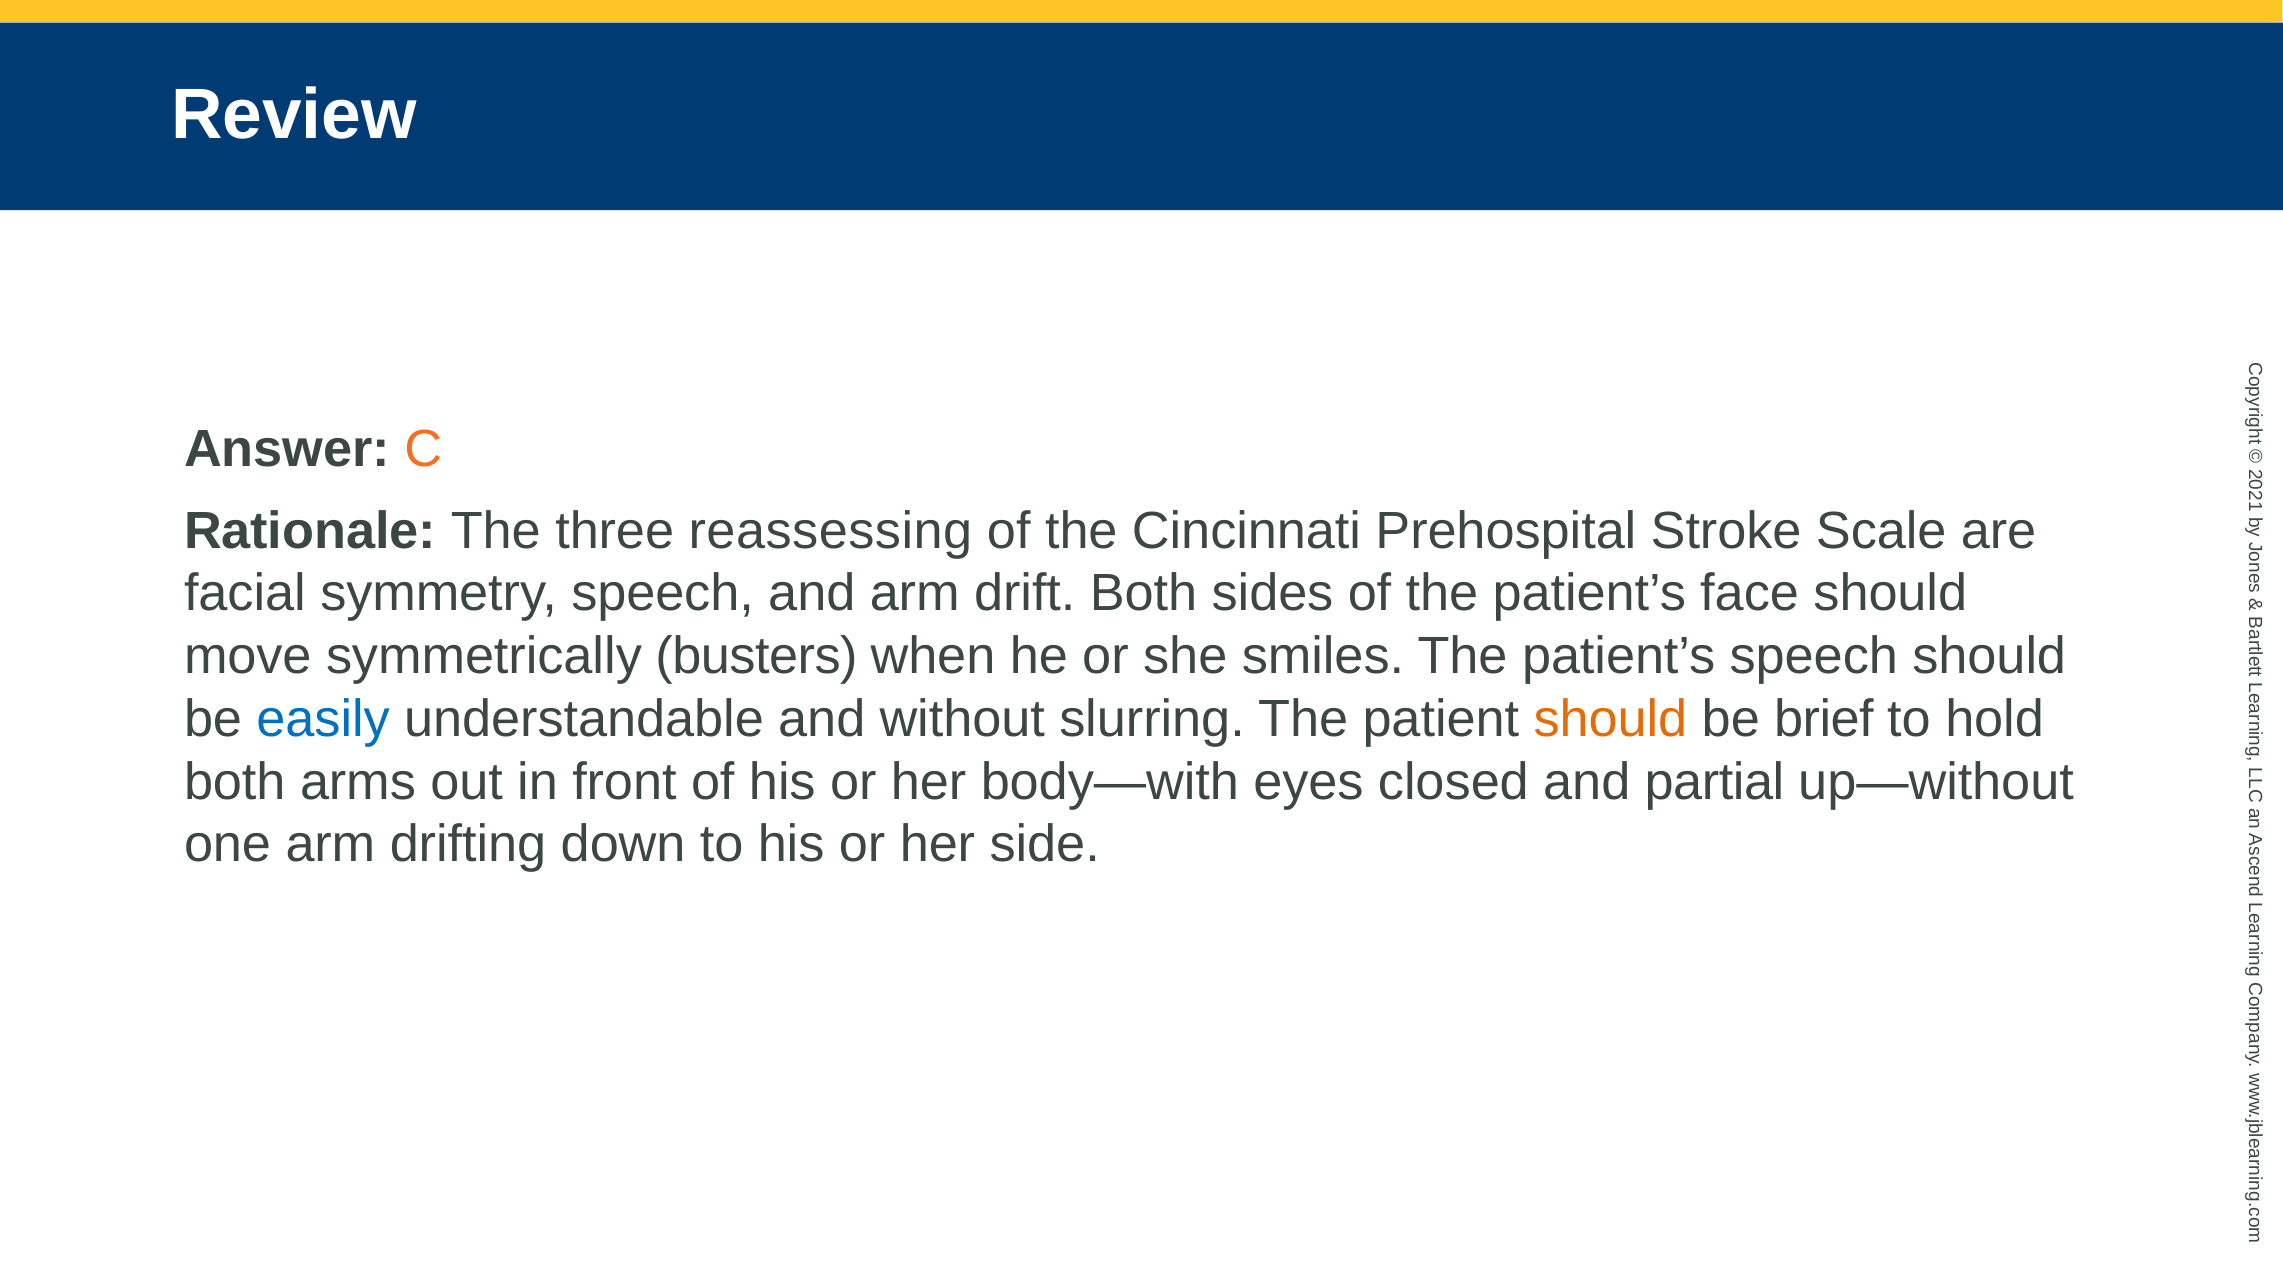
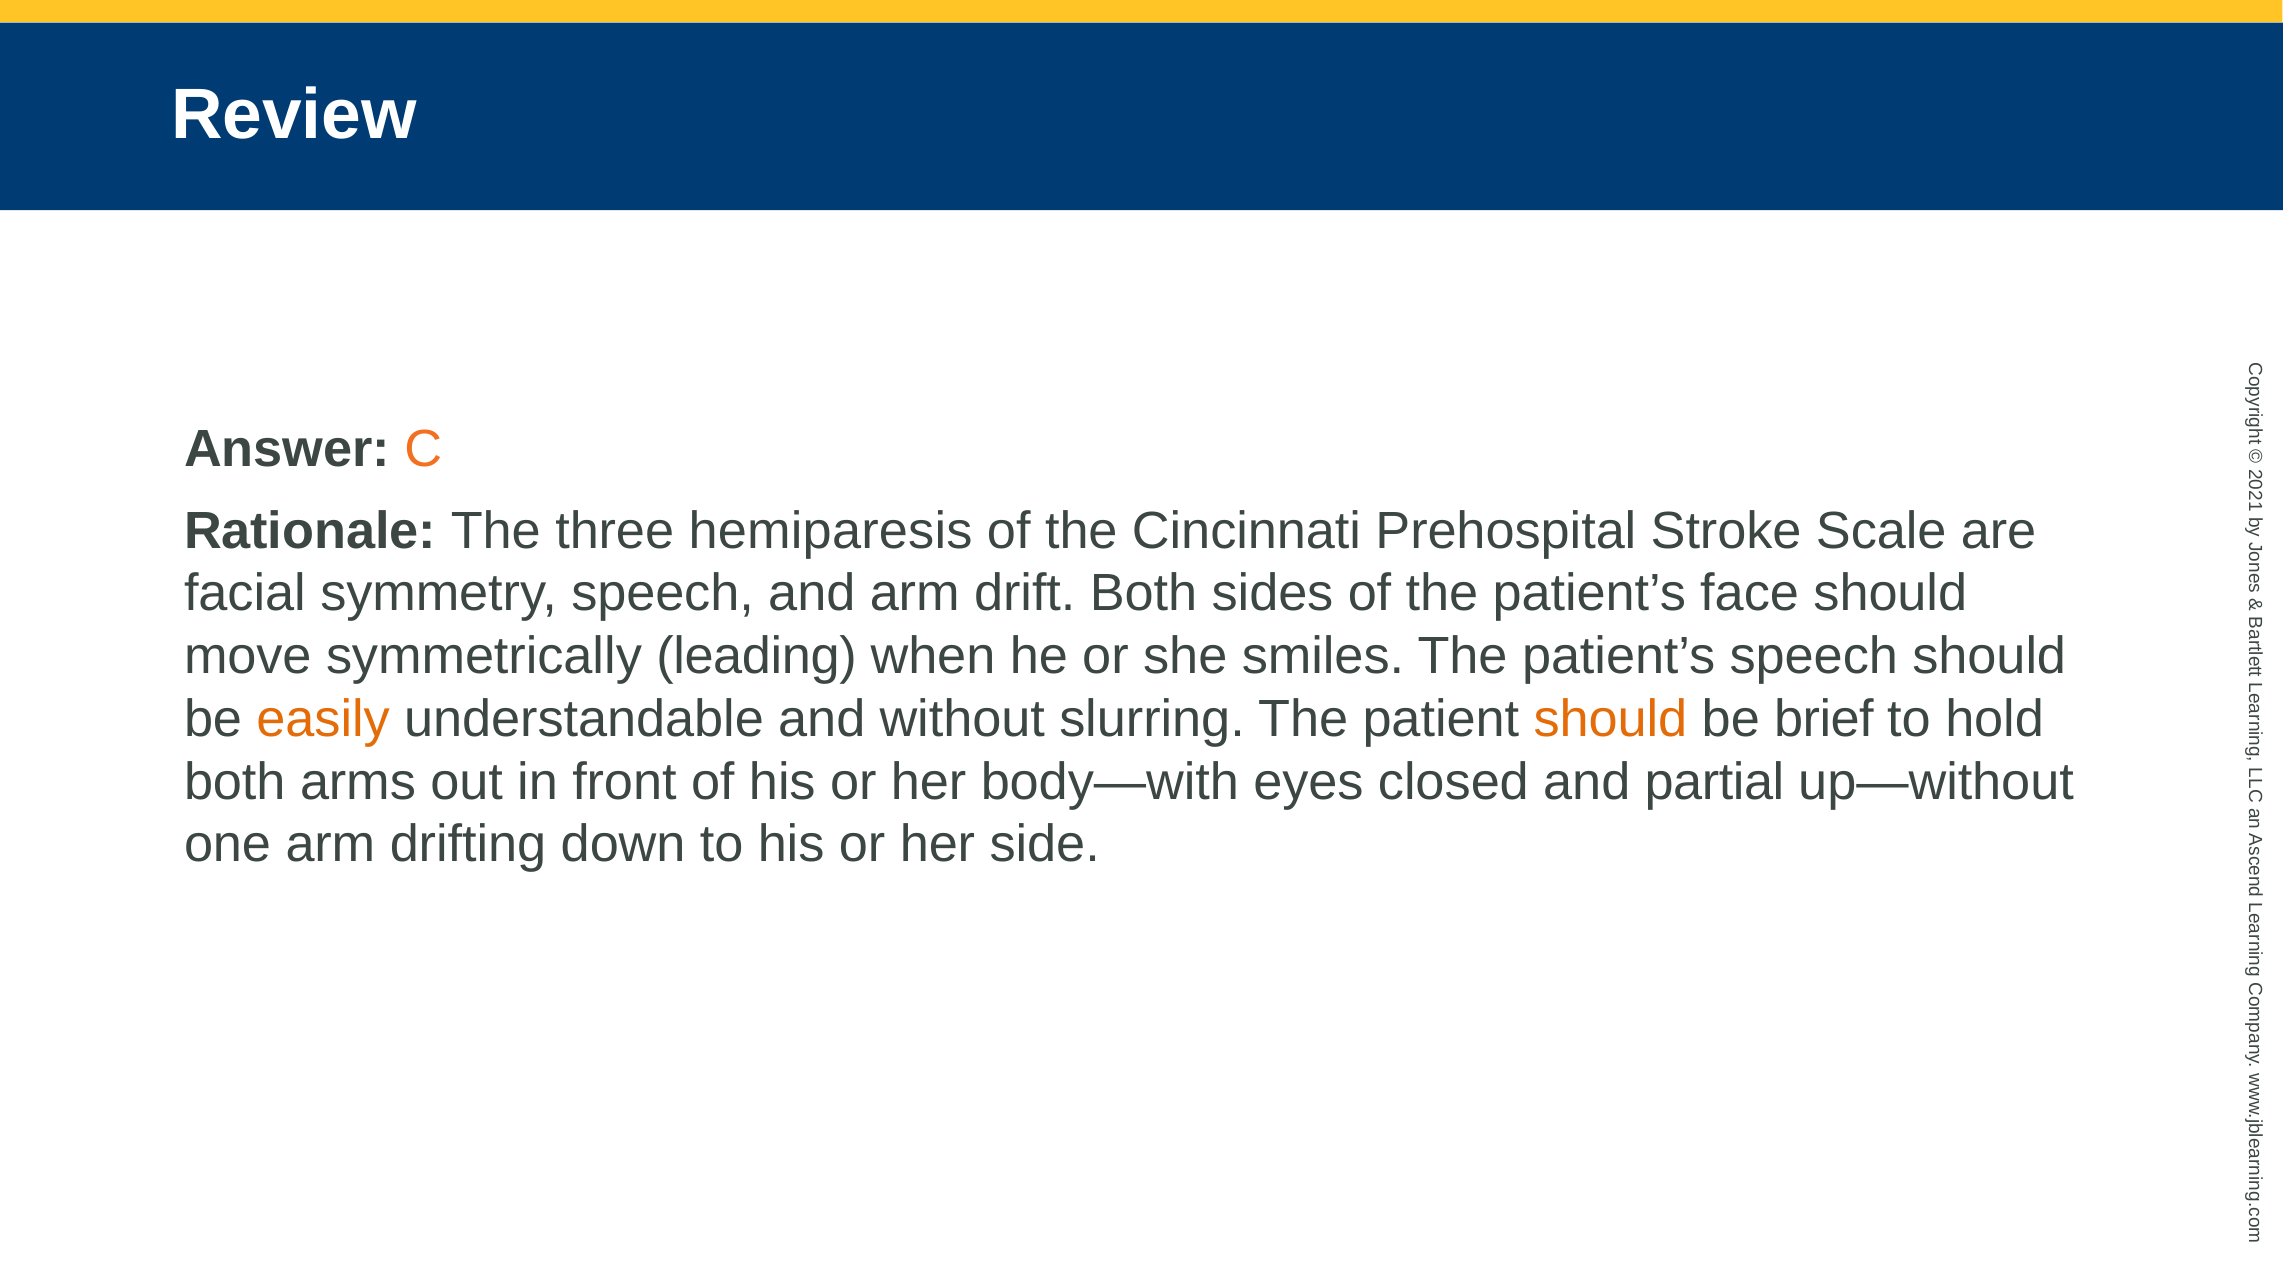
reassessing: reassessing -> hemiparesis (831, 531)
busters: busters -> leading (756, 657)
easily colour: blue -> orange (323, 719)
